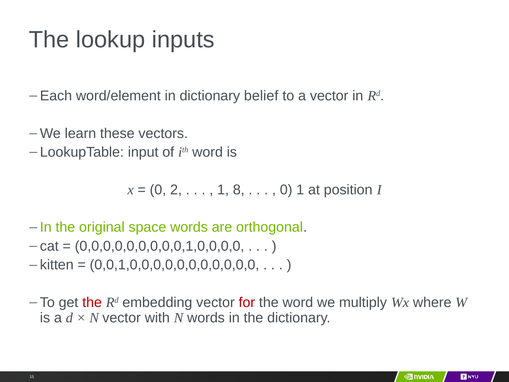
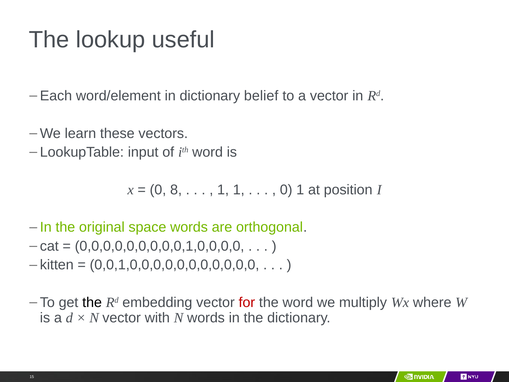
inputs: inputs -> useful (183, 40)
2: 2 -> 8 (176, 190)
1 8: 8 -> 1 (239, 190)
the colour: red -> black (92, 302)
